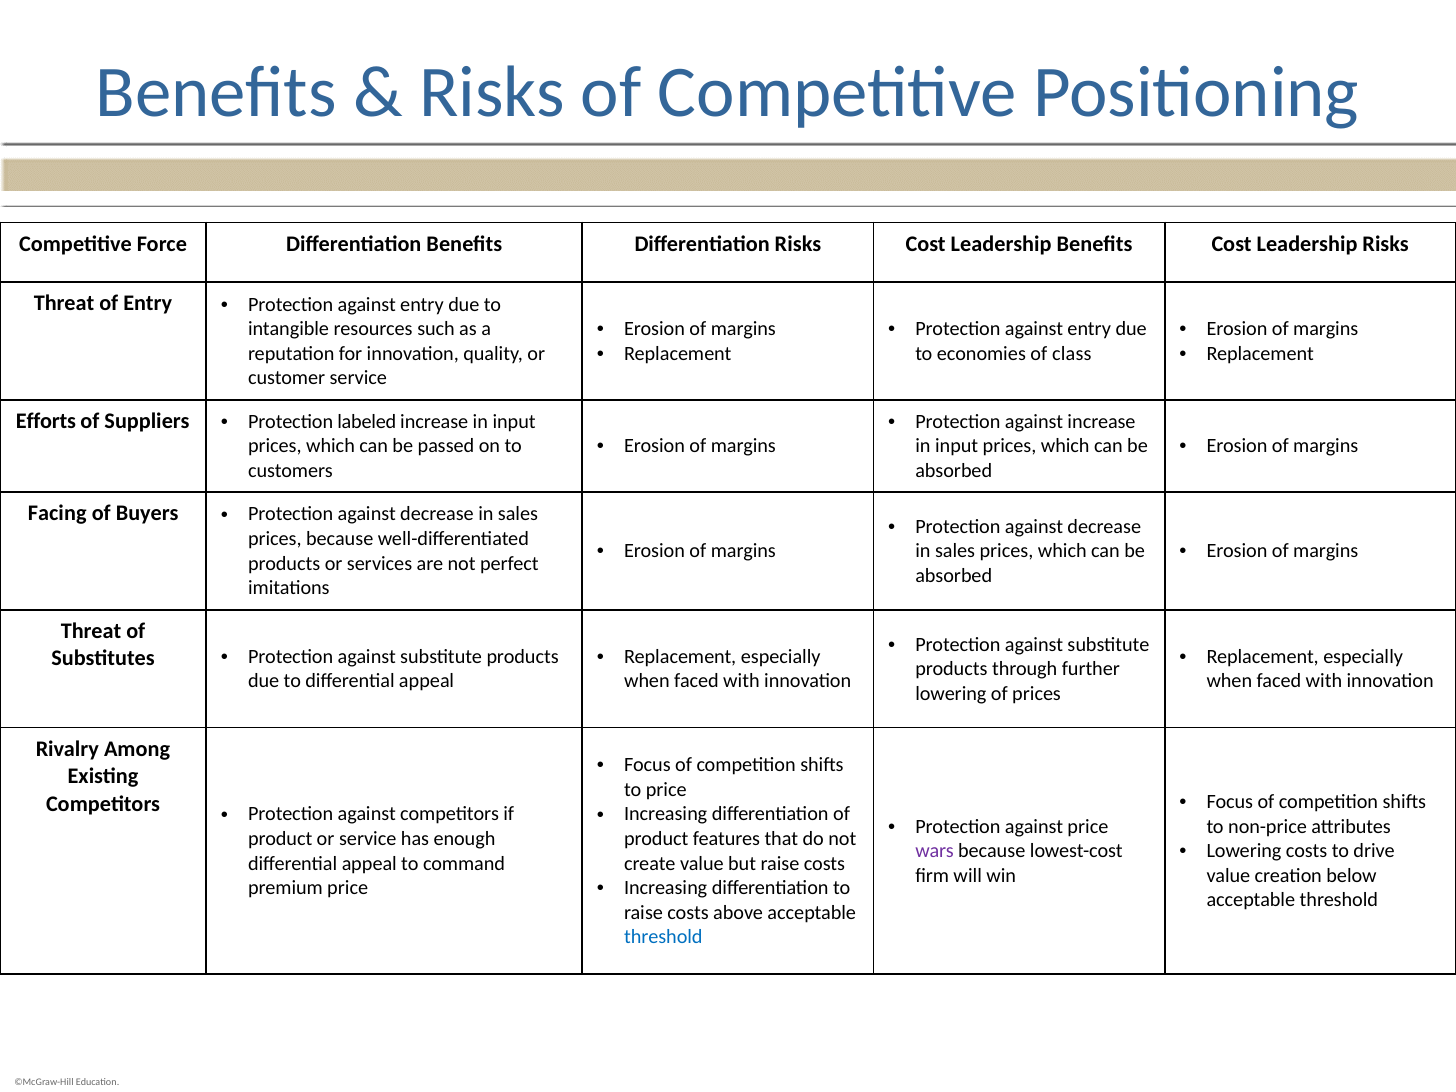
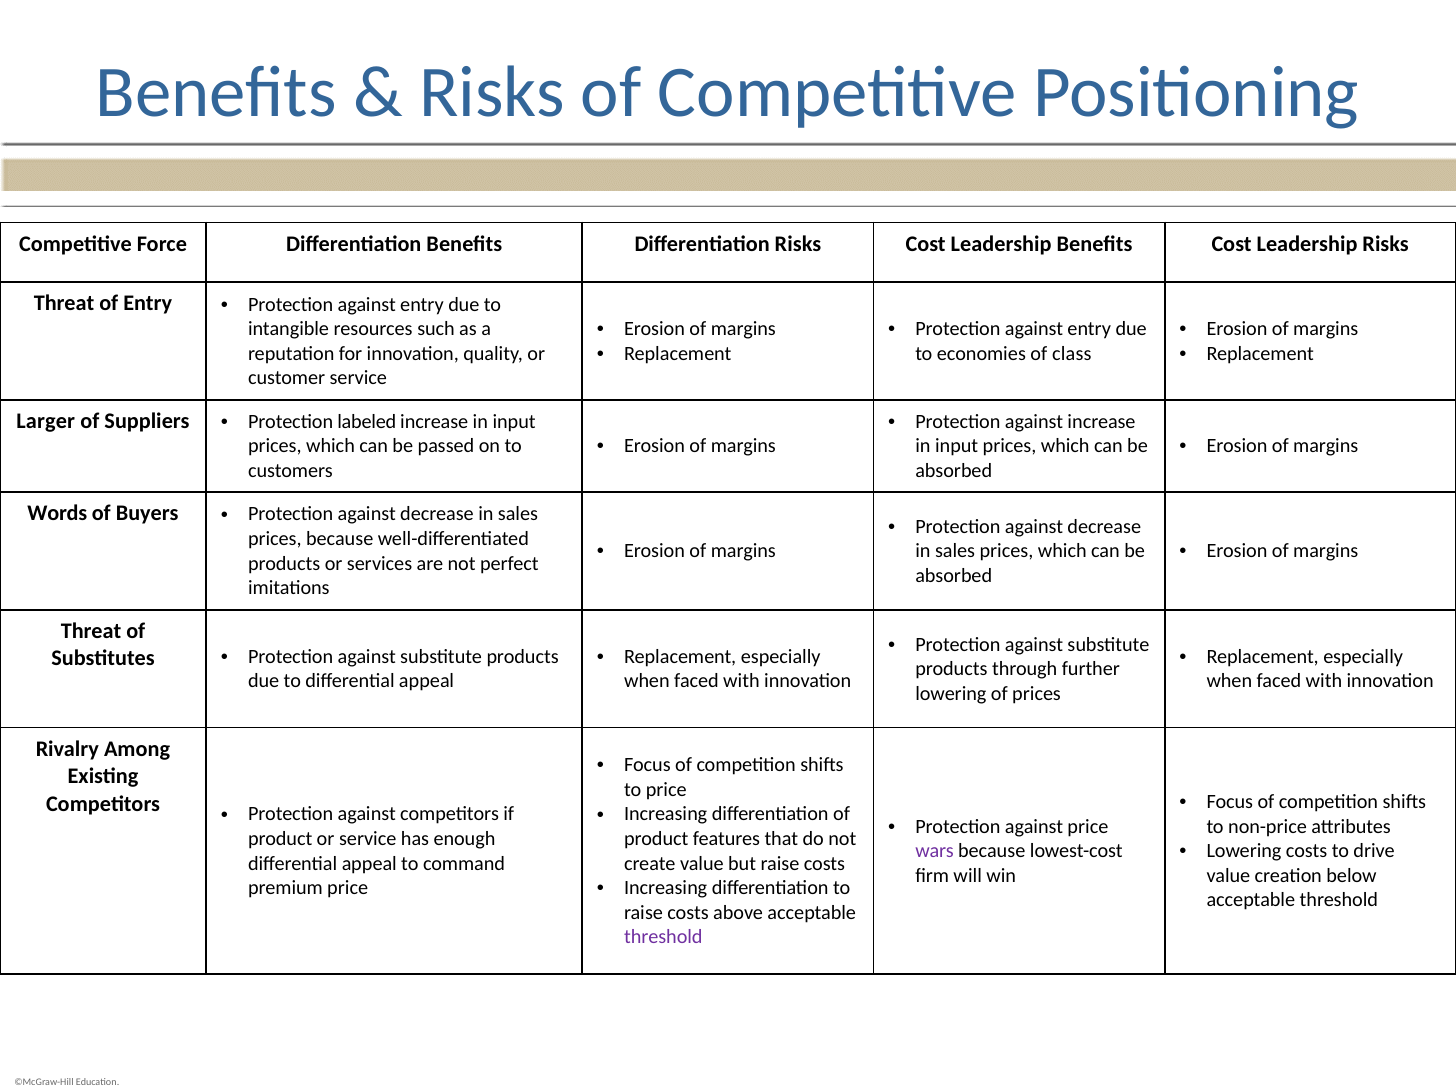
Efforts: Efforts -> Larger (46, 421)
Facing: Facing -> Words (57, 513)
threshold colour: blue -> purple (663, 937)
